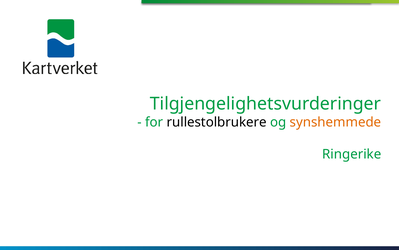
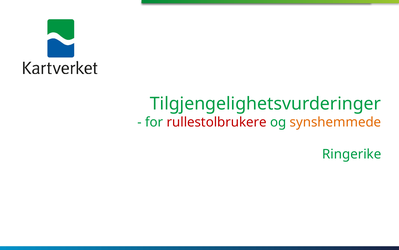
rullestolbrukere colour: black -> red (217, 122)
